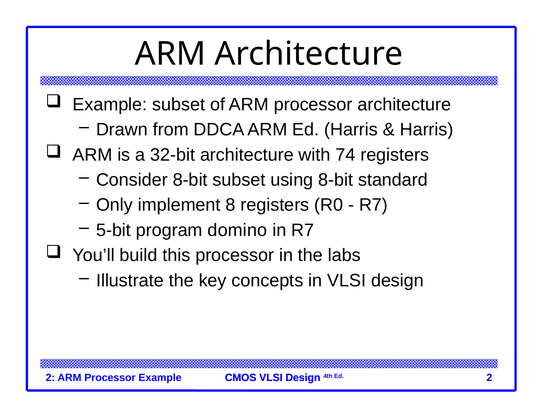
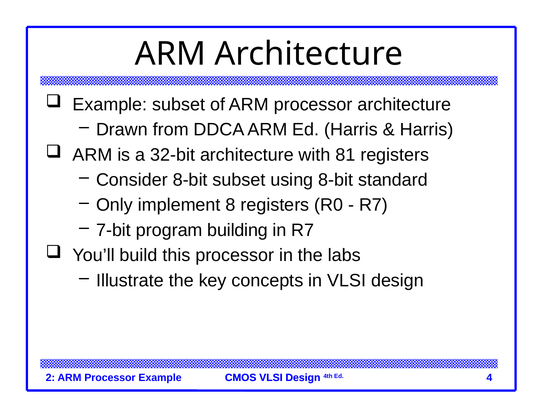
74: 74 -> 81 (345, 155)
5-bit: 5-bit -> 7-bit (114, 230)
domino: domino -> building (238, 230)
Example 2: 2 -> 4 (489, 377)
